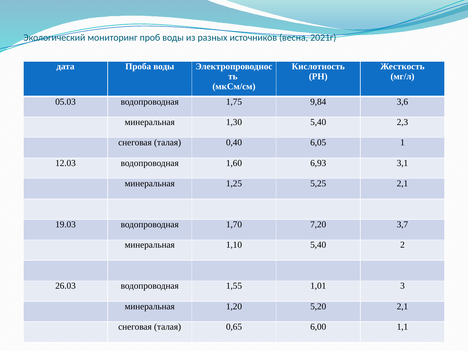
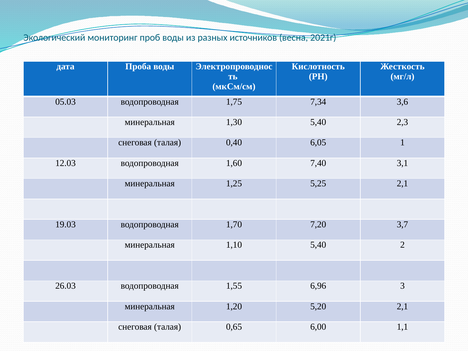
9,84: 9,84 -> 7,34 (318, 102)
6,93: 6,93 -> 7,40 (318, 163)
1,01: 1,01 -> 6,96 (318, 286)
